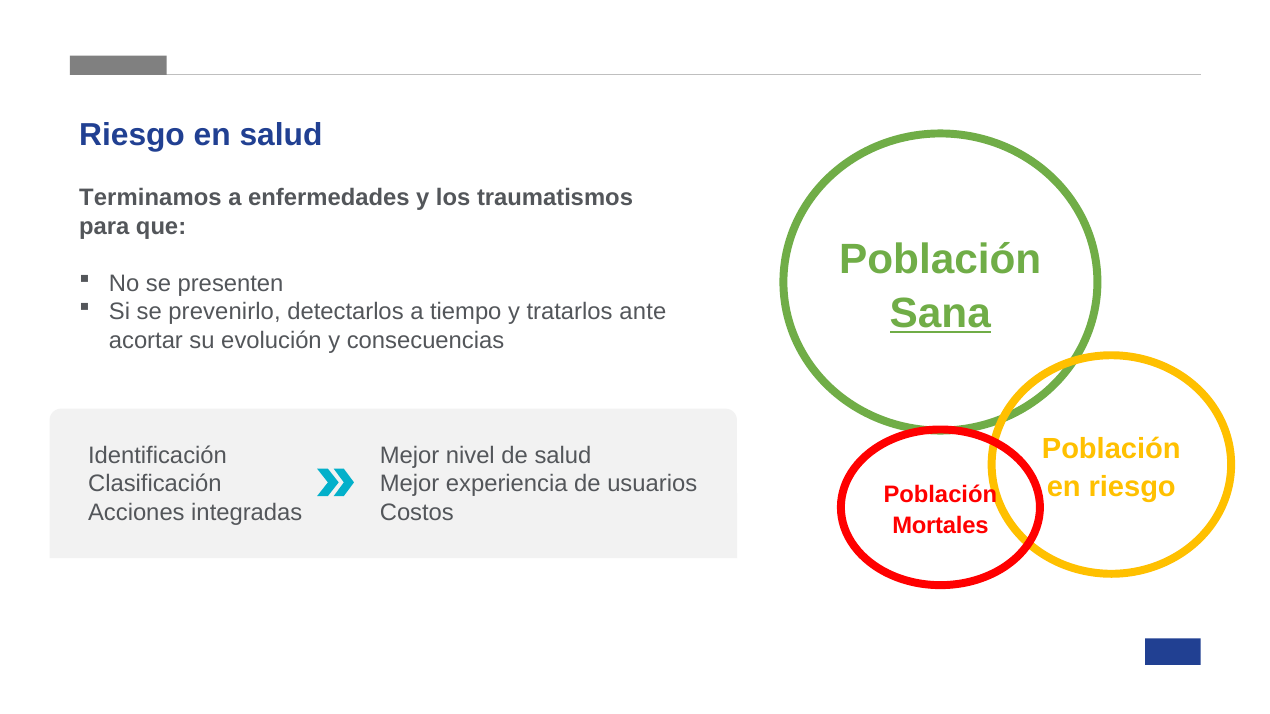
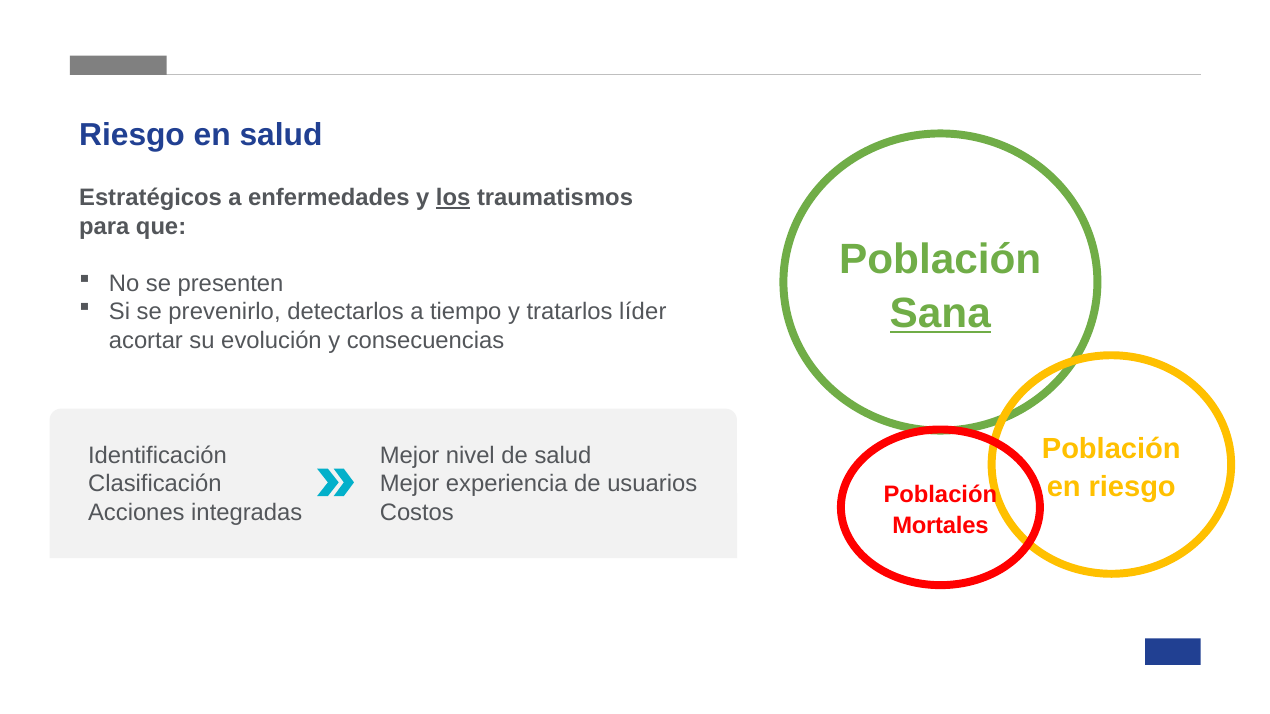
Terminamos: Terminamos -> Estratégicos (150, 198)
los underline: none -> present (453, 198)
ante: ante -> líder (643, 312)
